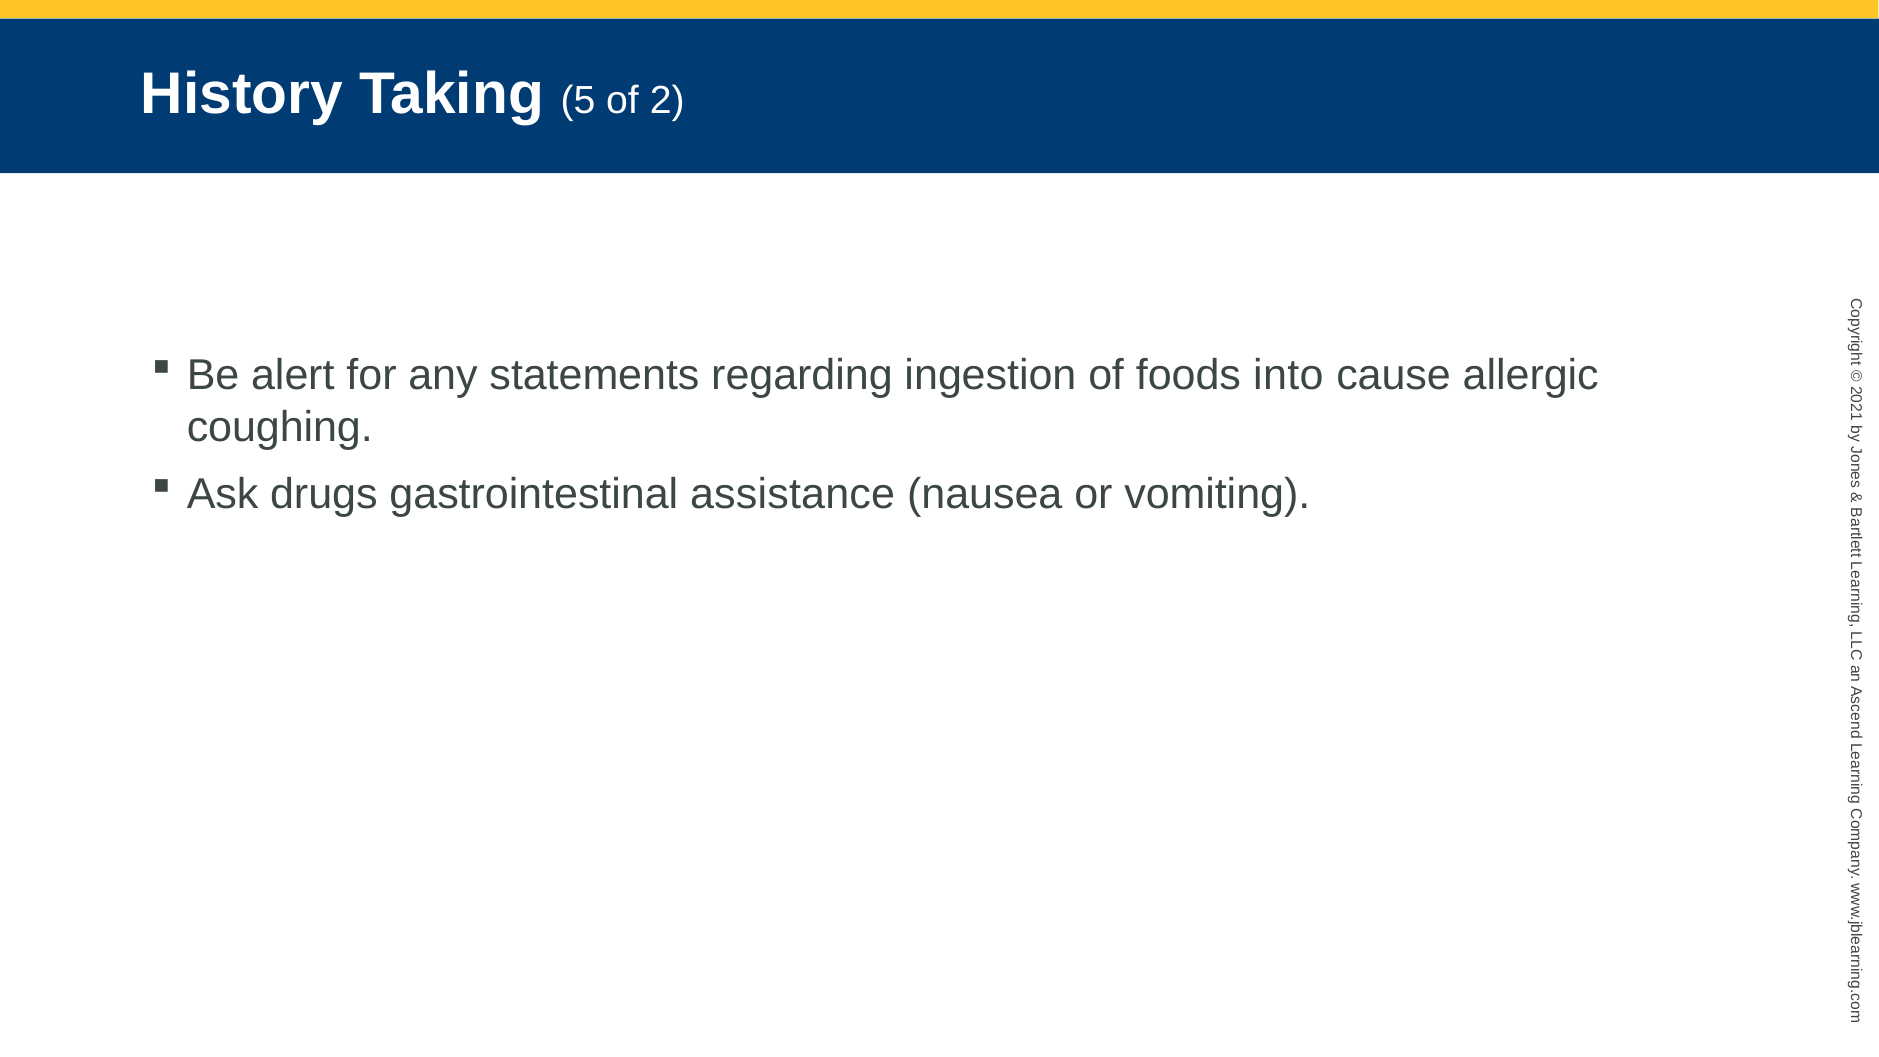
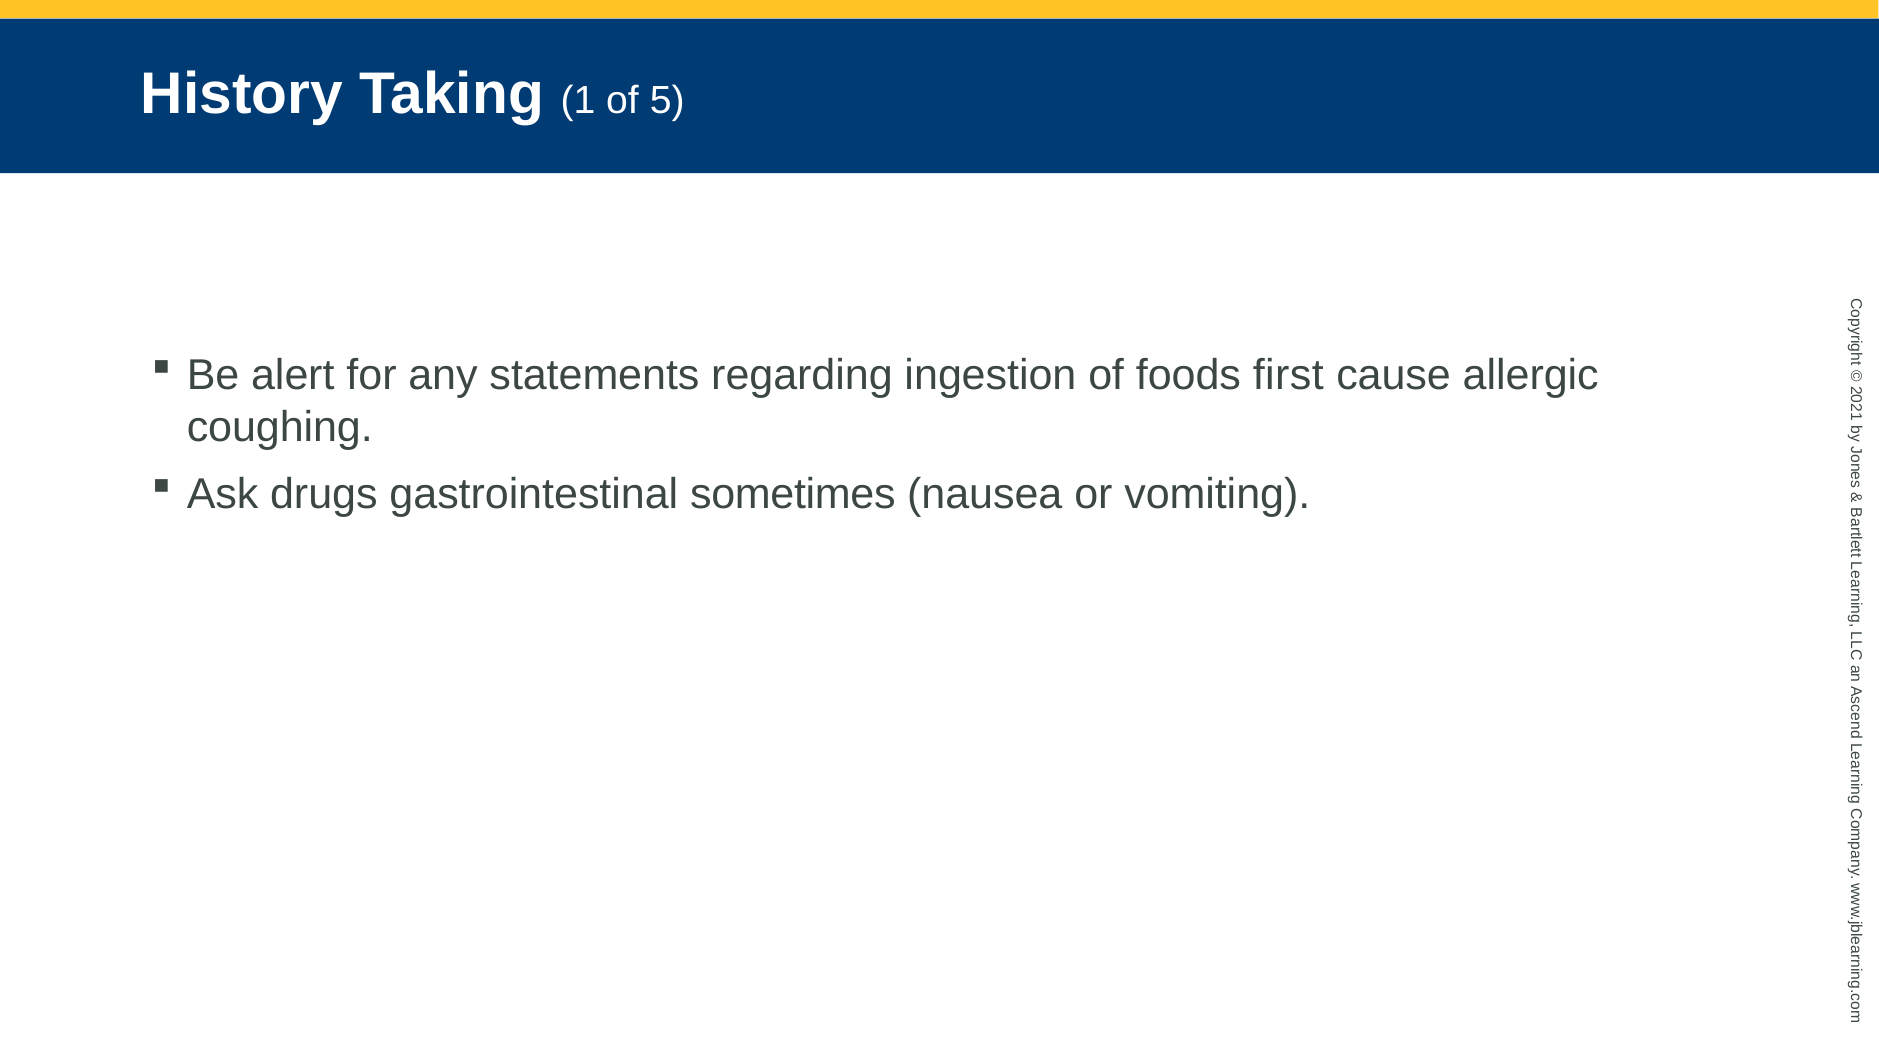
Taking 5: 5 -> 1 (578, 101)
of 2: 2 -> 5 (667, 101)
into: into -> first (1288, 375)
assistance: assistance -> sometimes (793, 494)
